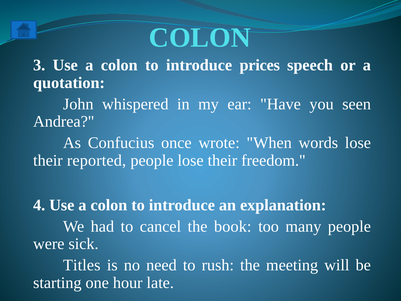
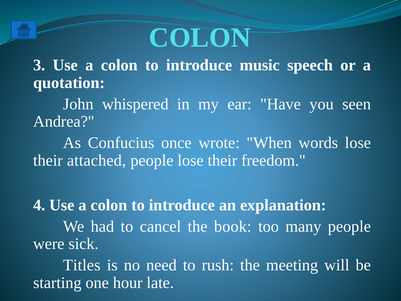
prices: prices -> music (260, 65)
reported: reported -> attached (96, 160)
